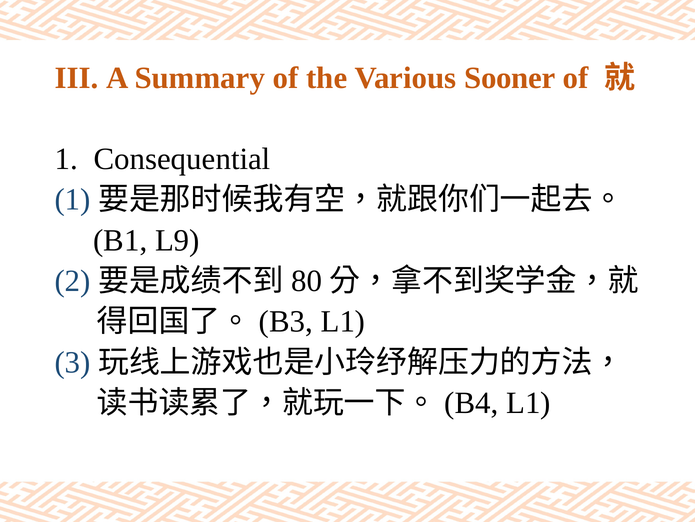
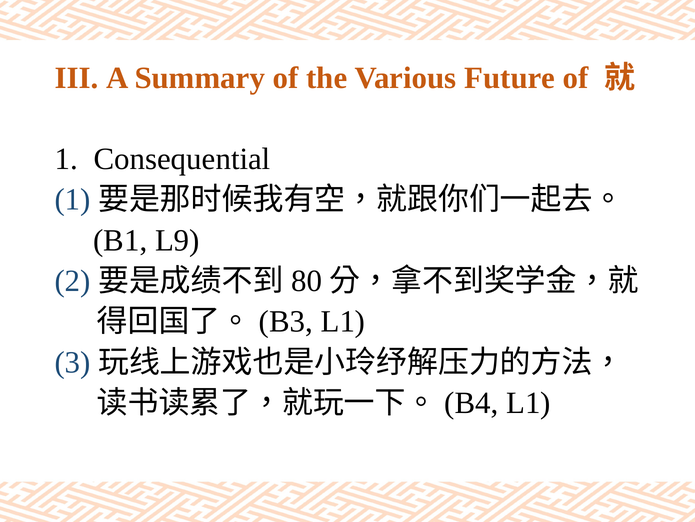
Sooner: Sooner -> Future (510, 78)
